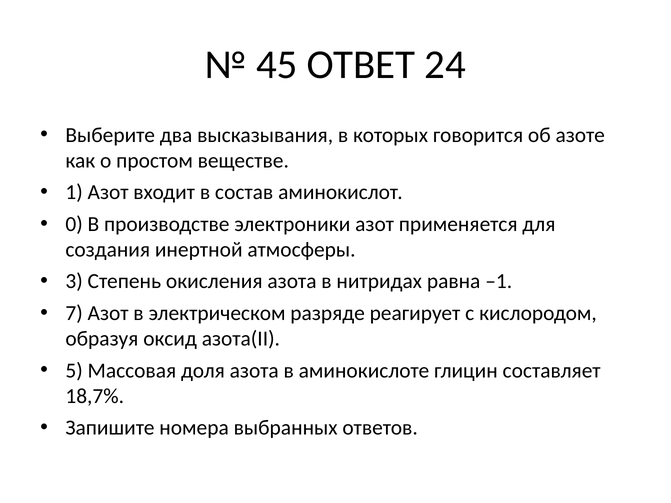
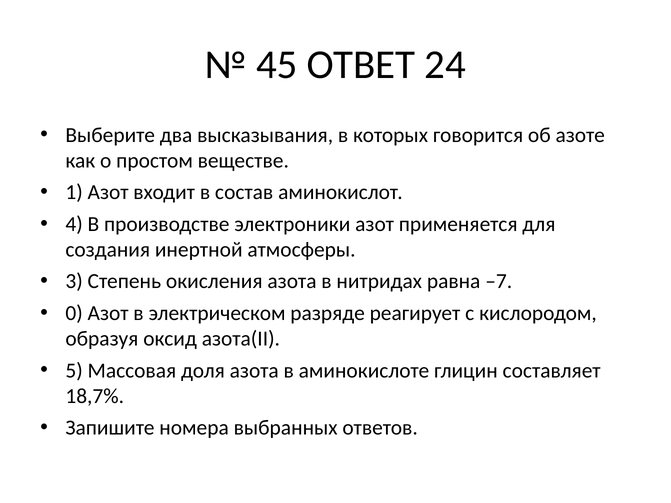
0: 0 -> 4 (74, 224)
–1: –1 -> –7 (499, 282)
7: 7 -> 0 (74, 313)
